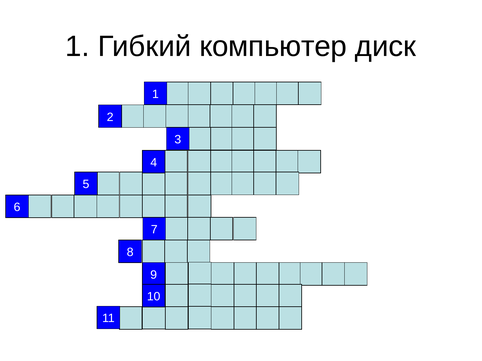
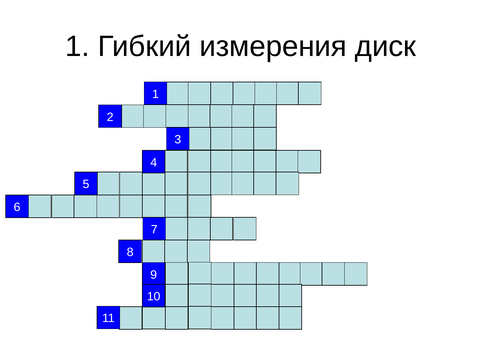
компьютер: компьютер -> измерения (273, 47)
